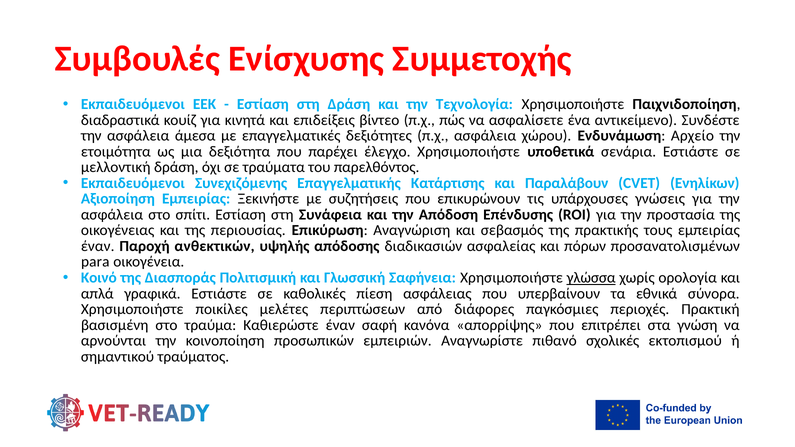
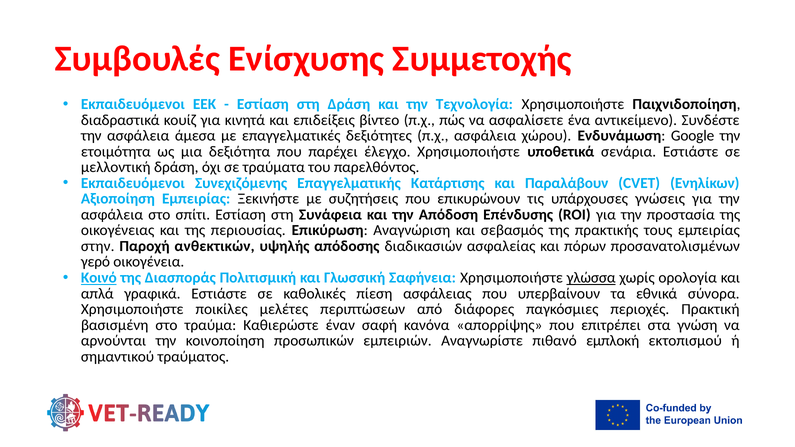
Αρχείο: Αρχείο -> Google (693, 136)
έναν: έναν -> στην (98, 246)
para: para -> γερό (95, 262)
Κοινό underline: none -> present (99, 278)
σχολικές: σχολικές -> εμπλοκή (613, 341)
